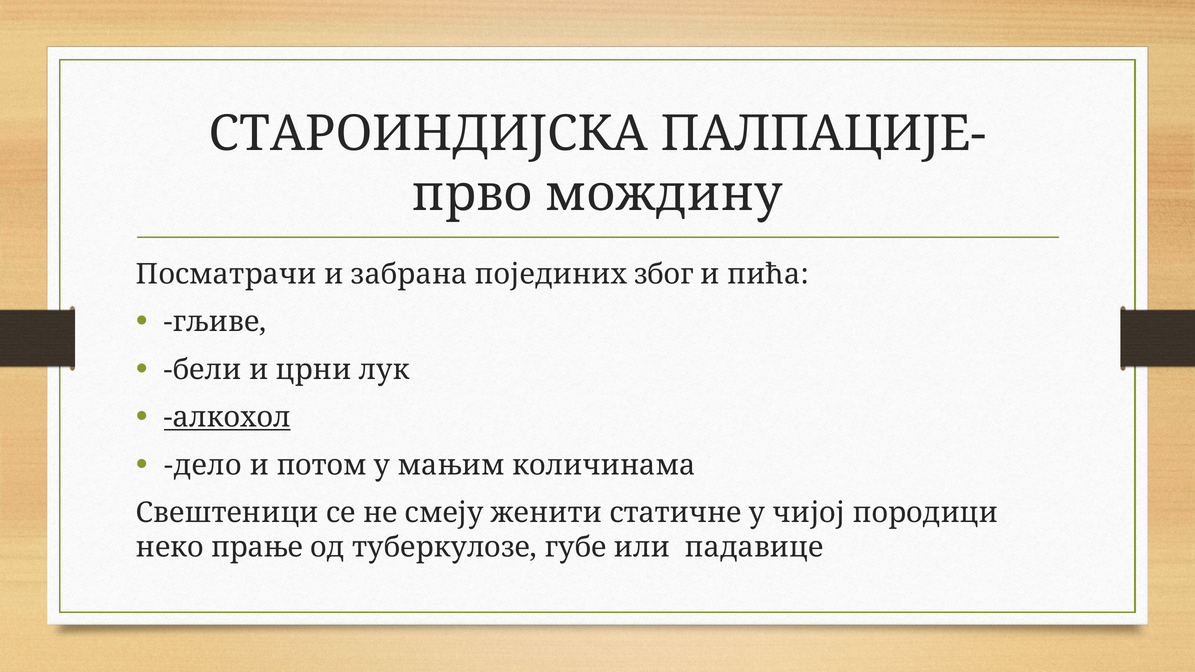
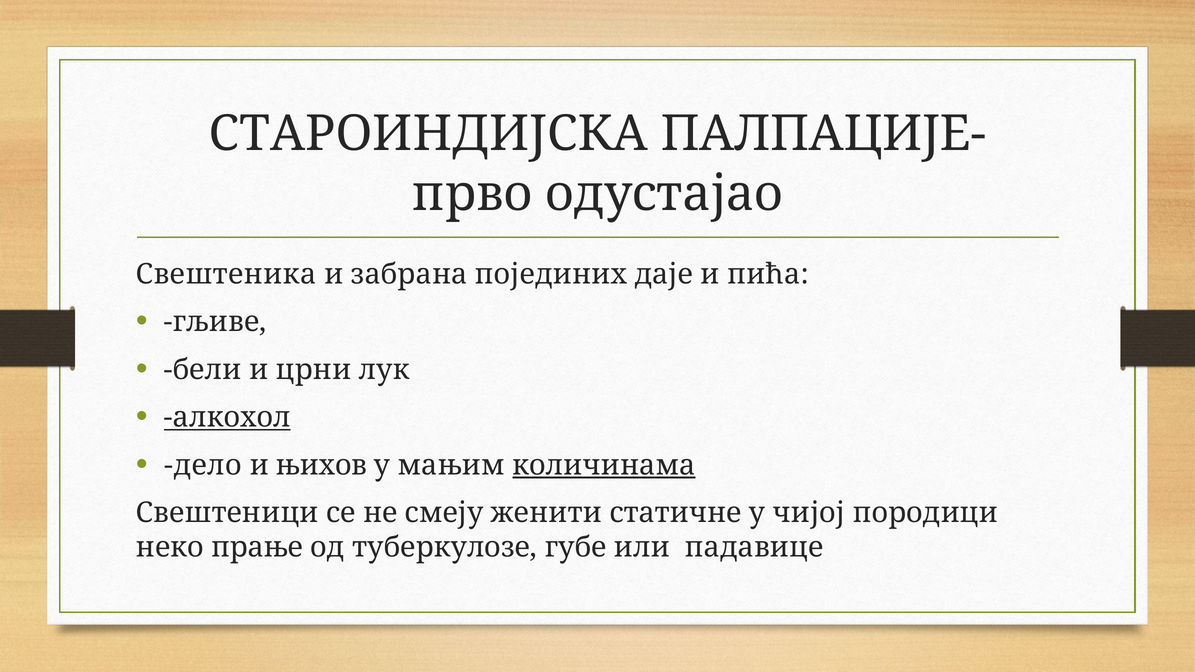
мождину: мождину -> одустајао (664, 194)
Посматрачи: Посматрачи -> Свештеника (226, 274)
због: због -> даје (664, 274)
потом: потом -> њихов (322, 465)
количинама underline: none -> present (604, 465)
